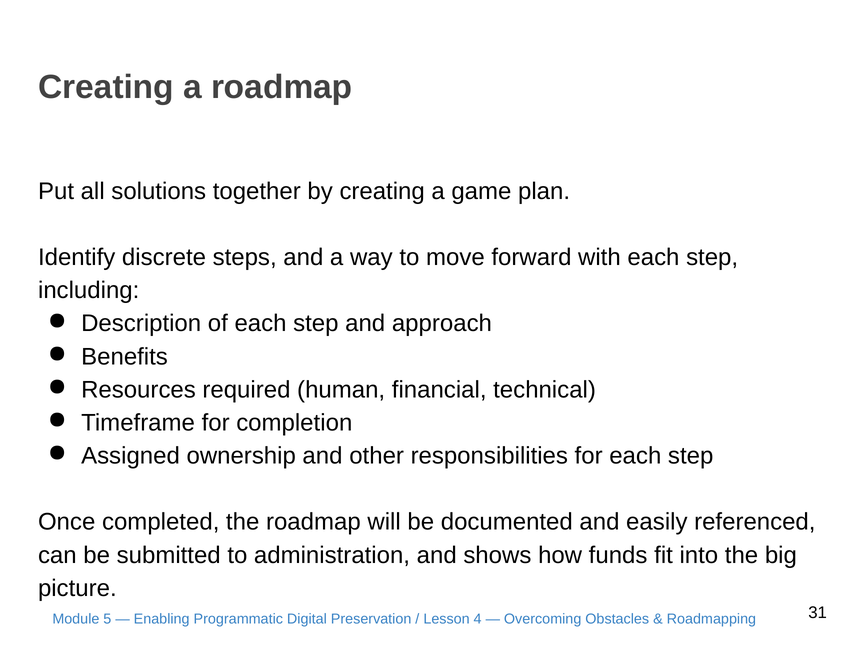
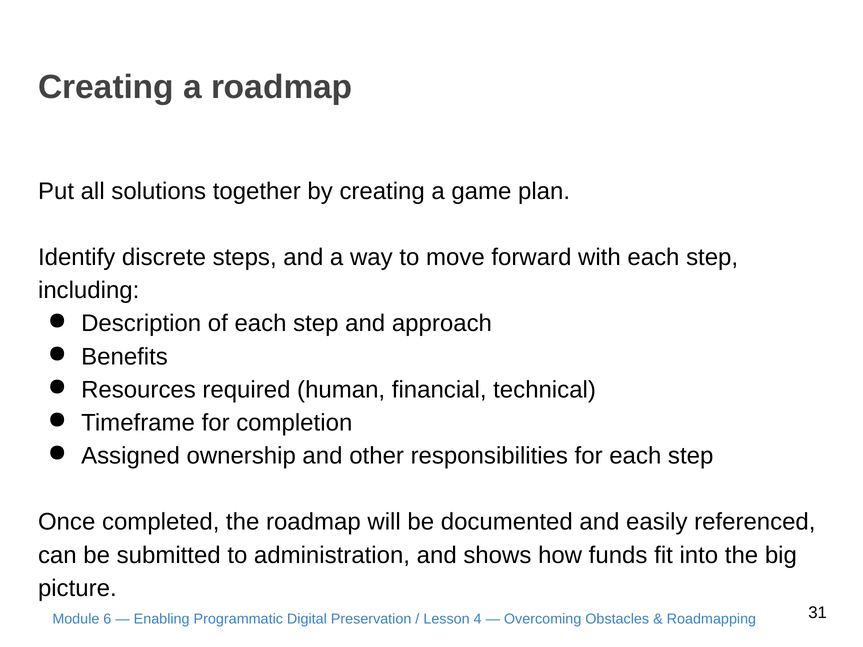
5: 5 -> 6 (107, 619)
